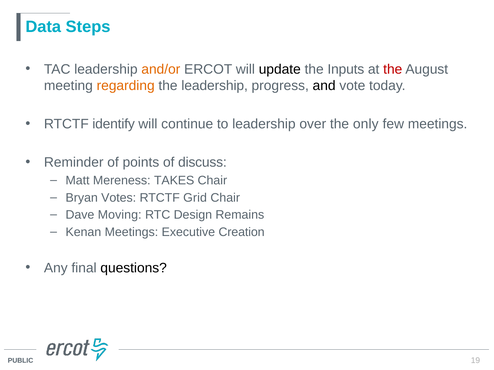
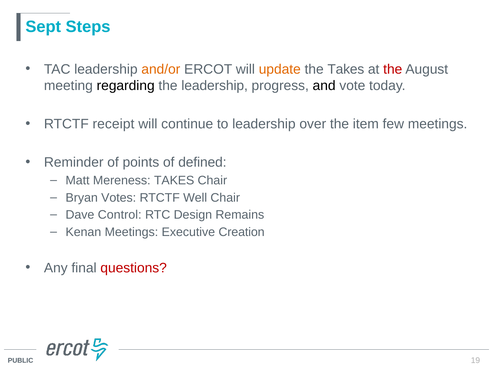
Data: Data -> Sept (43, 27)
update colour: black -> orange (280, 69)
the Inputs: Inputs -> Takes (346, 69)
regarding colour: orange -> black (126, 86)
identify: identify -> receipt (113, 124)
only: only -> item (366, 124)
discuss: discuss -> defined (202, 163)
Grid: Grid -> Well (195, 198)
Moving: Moving -> Control (120, 215)
questions colour: black -> red (134, 268)
